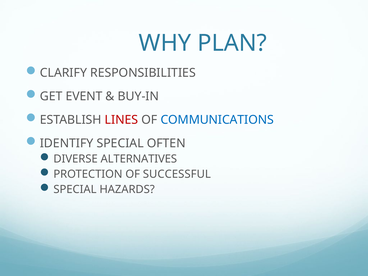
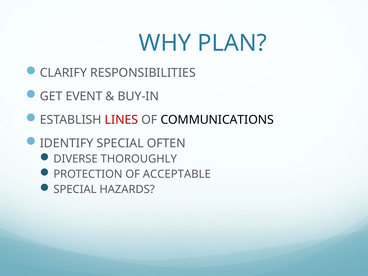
COMMUNICATIONS colour: blue -> black (217, 120)
ALTERNATIVES: ALTERNATIVES -> THOROUGHLY (139, 159)
SUCCESSFUL: SUCCESSFUL -> ACCEPTABLE (177, 174)
